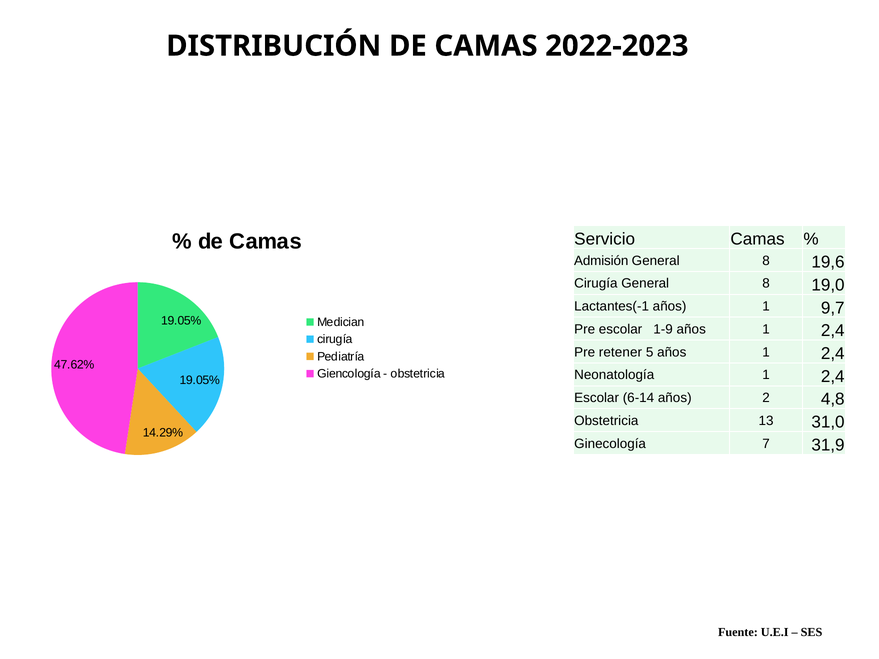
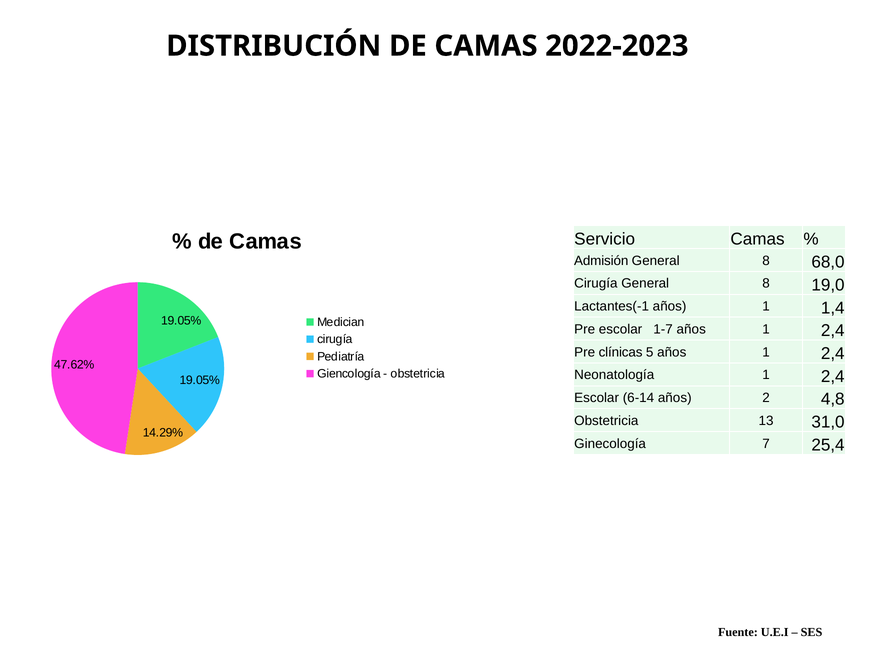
19,6: 19,6 -> 68,0 (828, 262)
9,7: 9,7 -> 1,4 (833, 308)
1-9: 1-9 -> 1-7 (663, 329)
retener: retener -> clínicas (621, 352)
31,9: 31,9 -> 25,4 (828, 445)
